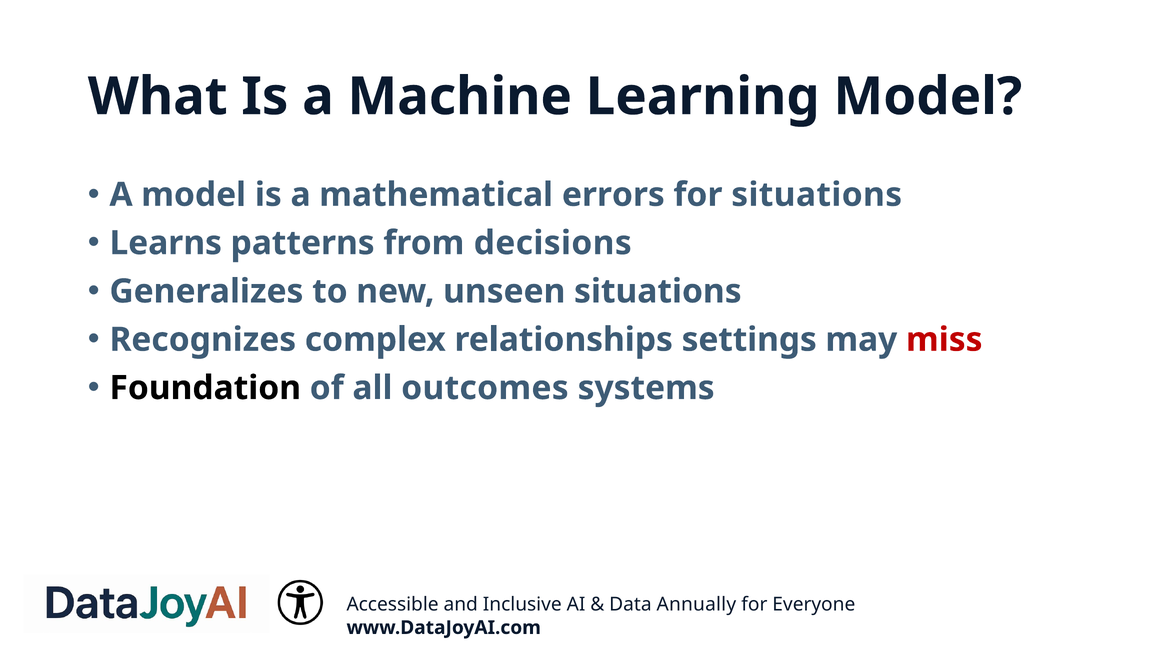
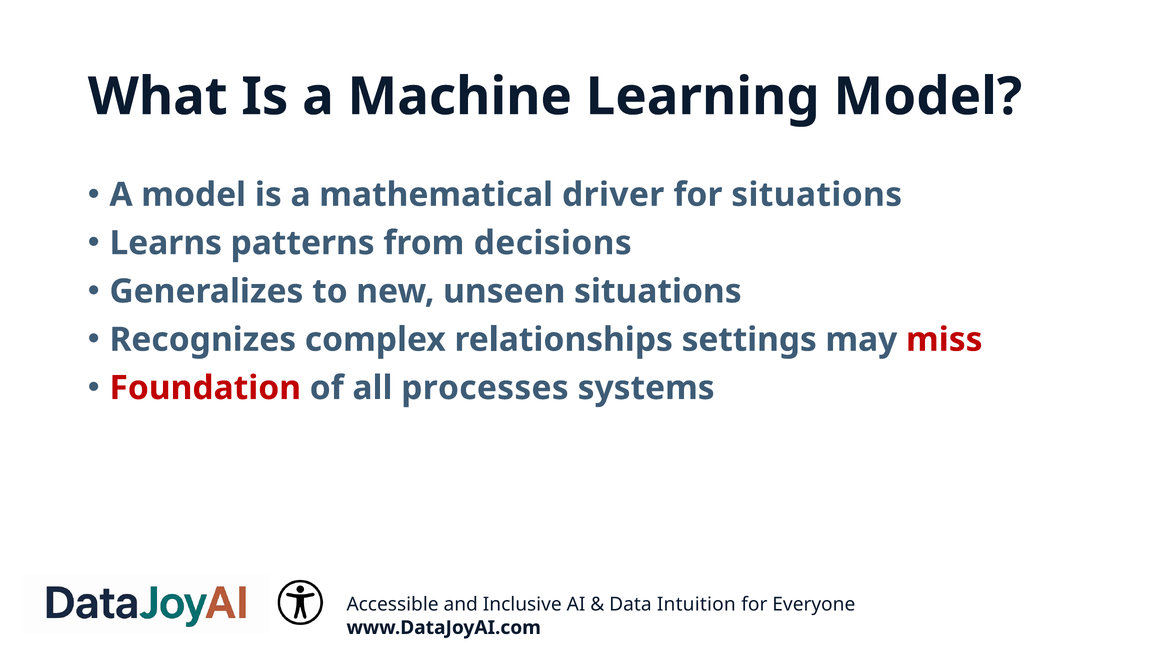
errors: errors -> driver (613, 195)
Foundation colour: black -> red (205, 388)
outcomes: outcomes -> processes (485, 388)
Annually: Annually -> Intuition (696, 605)
